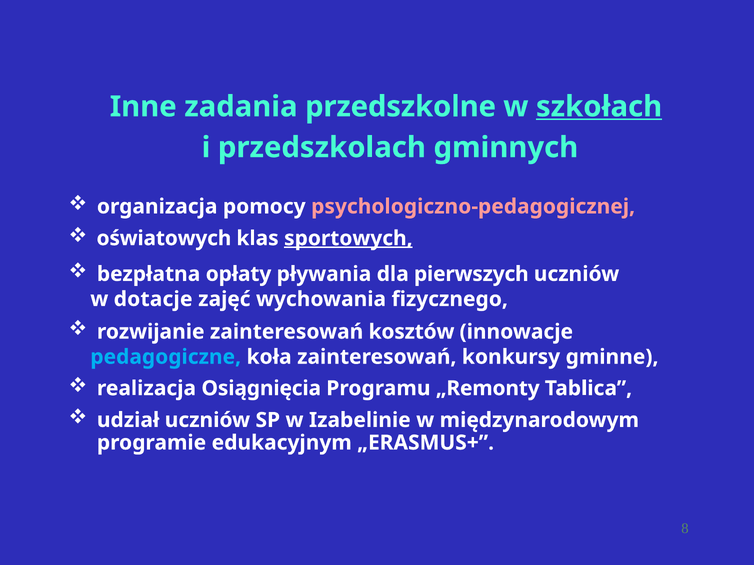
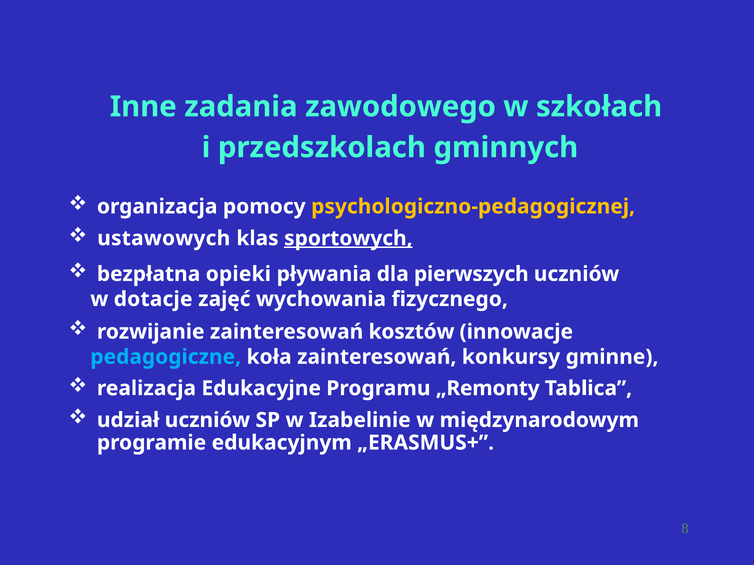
przedszkolne: przedszkolne -> zawodowego (401, 107)
szkołach underline: present -> none (599, 107)
psychologiczno-pedagogicznej colour: pink -> yellow (473, 207)
oświatowych: oświatowych -> ustawowych (164, 239)
opłaty: opłaty -> opieki (238, 274)
Osiągnięcia: Osiągnięcia -> Edukacyjne (261, 389)
